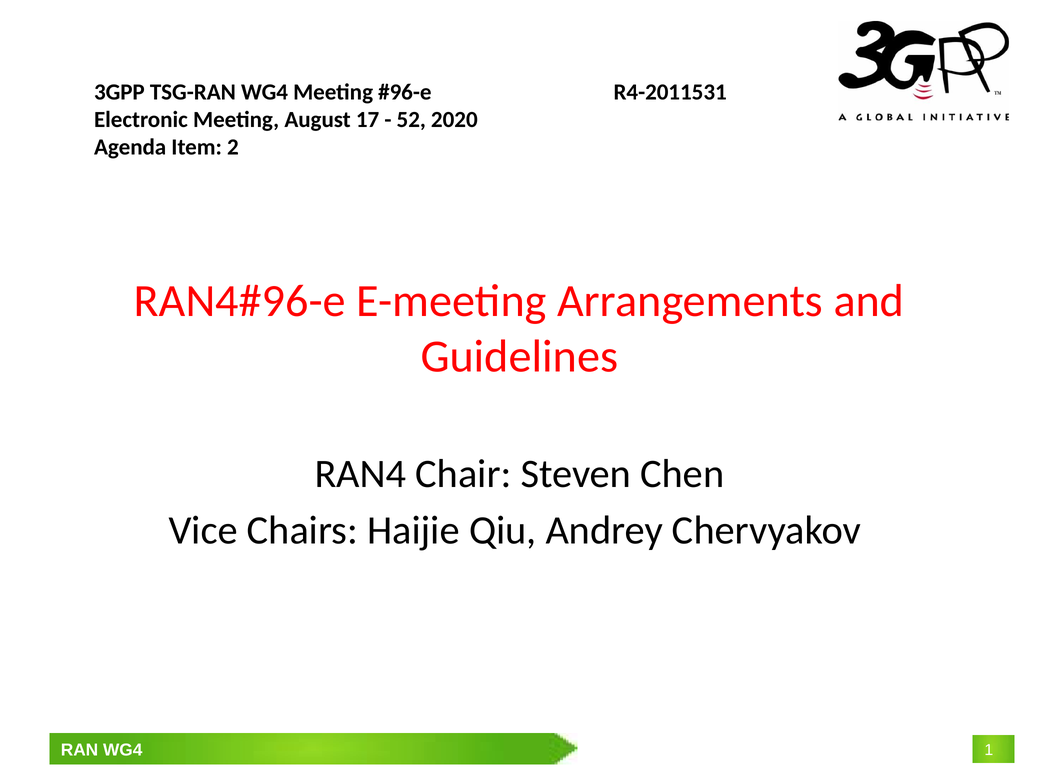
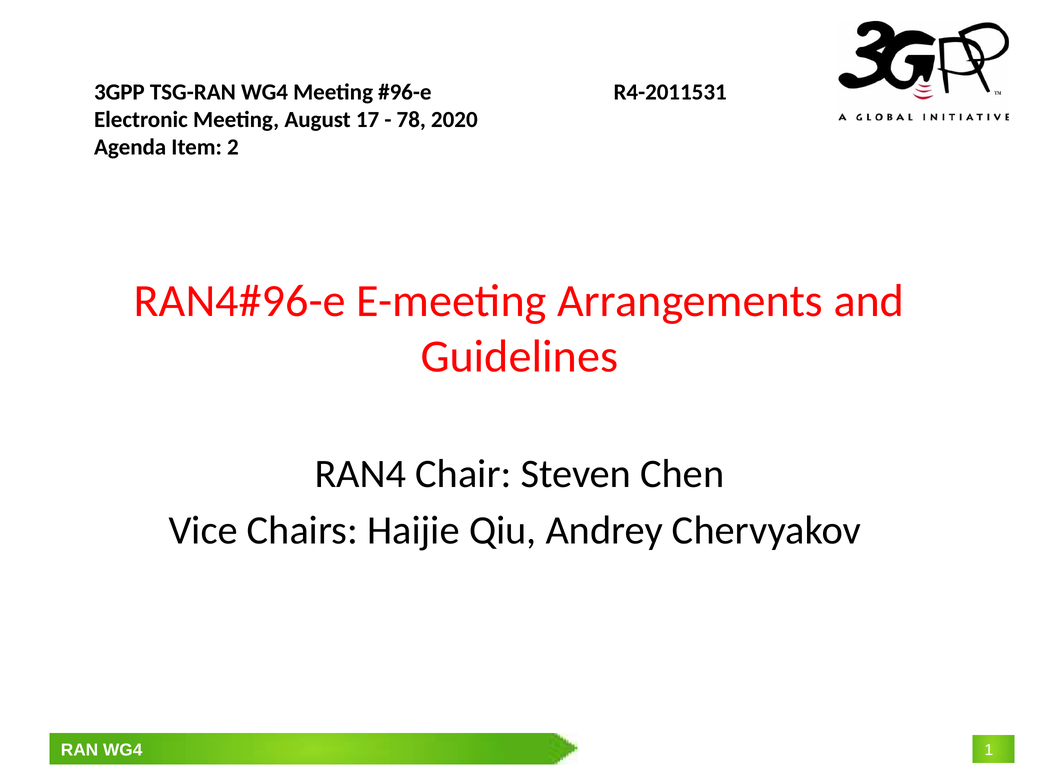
52: 52 -> 78 (411, 120)
